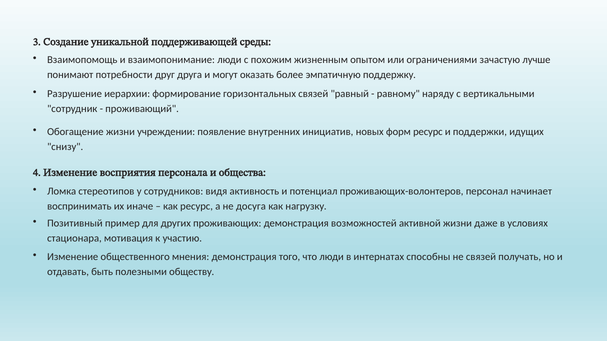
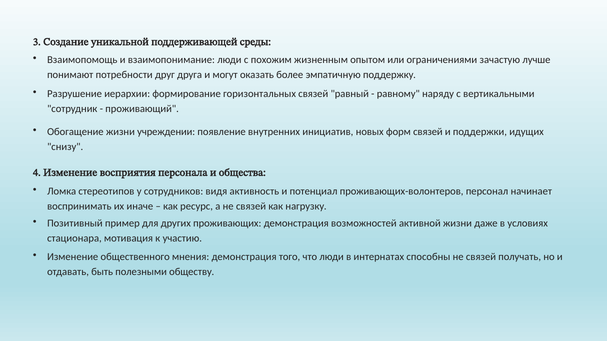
форм ресурс: ресурс -> связей (428, 132)
а не досуга: досуга -> связей (251, 206)
